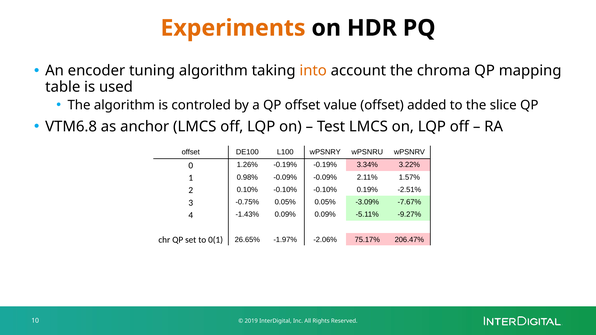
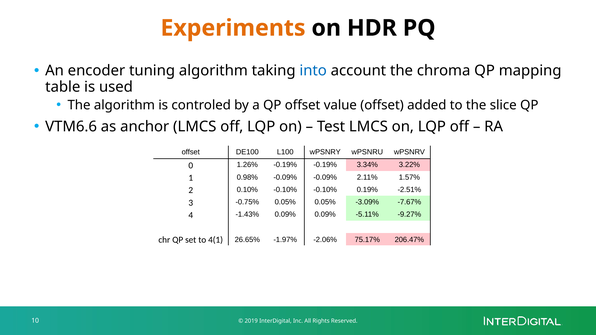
into colour: orange -> blue (313, 71)
VTM6.8: VTM6.8 -> VTM6.6 (71, 127)
0(1: 0(1 -> 4(1 (216, 240)
